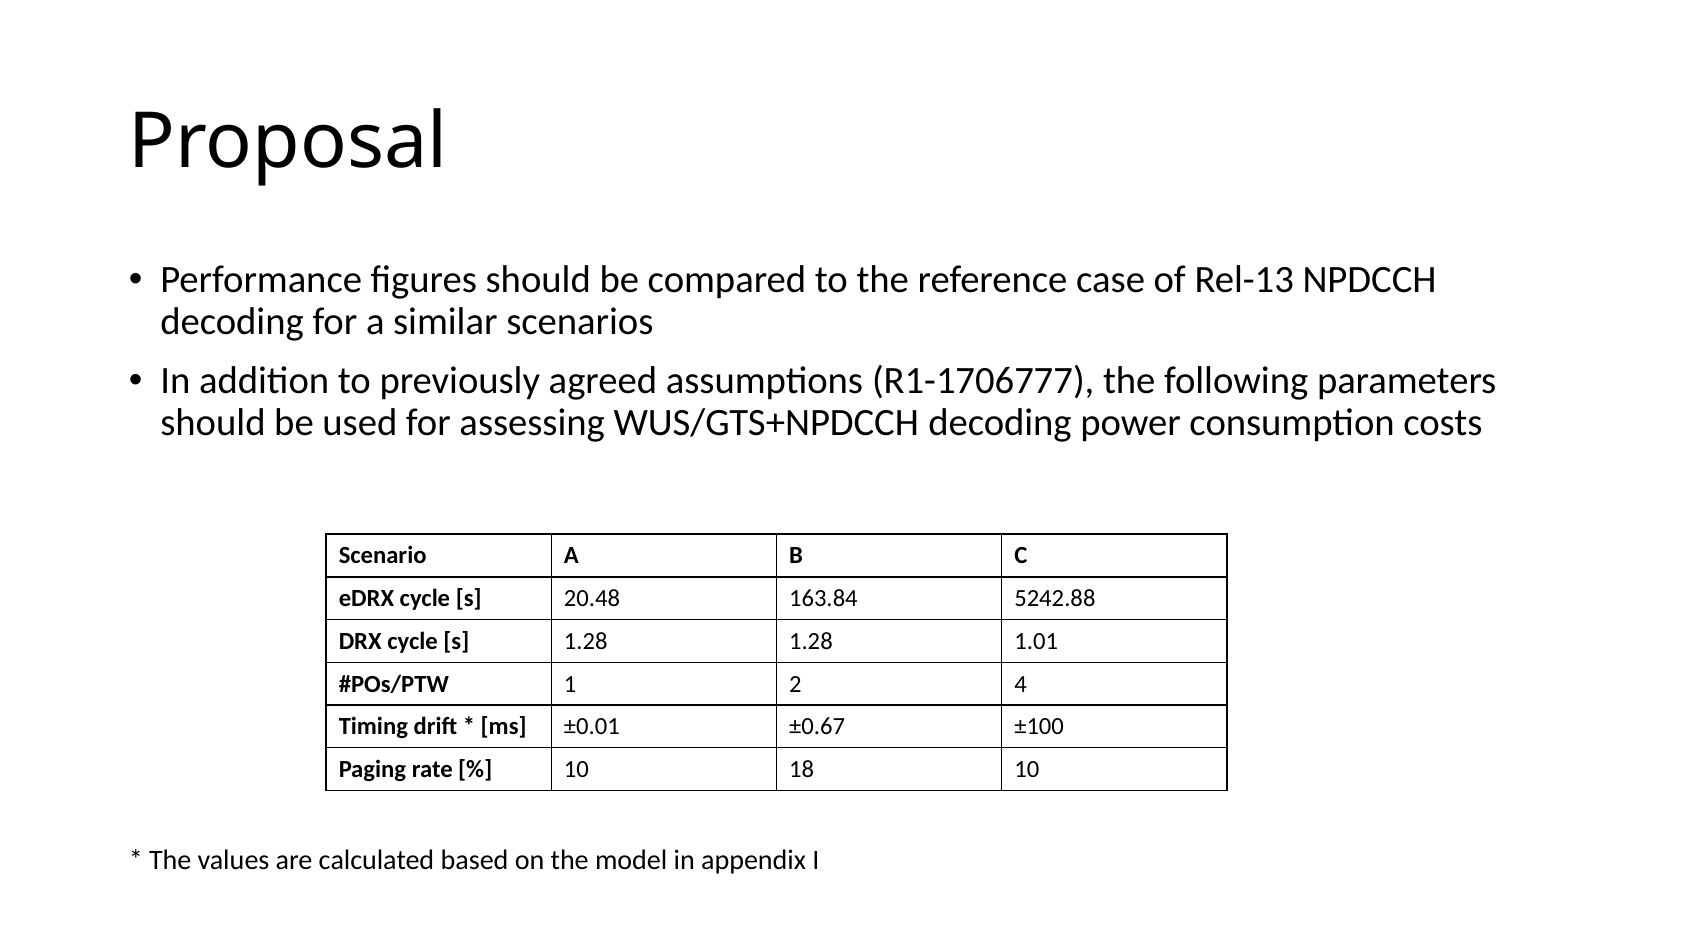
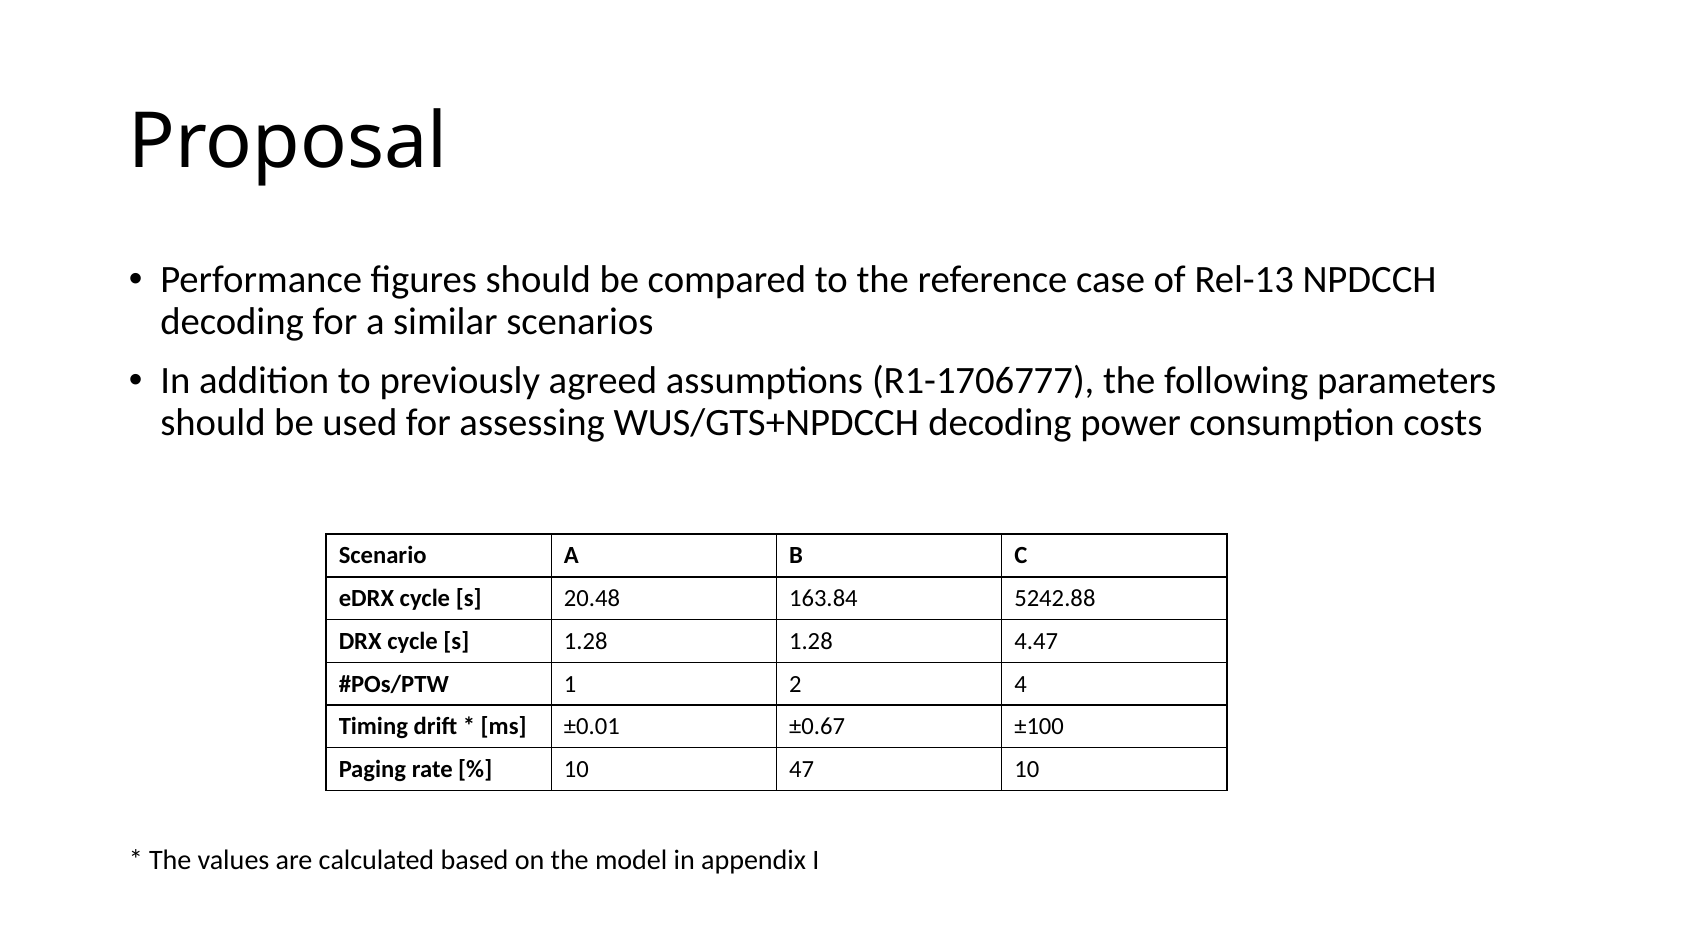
1.01: 1.01 -> 4.47 (1036, 641)
18: 18 -> 47 (802, 769)
